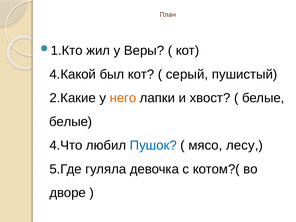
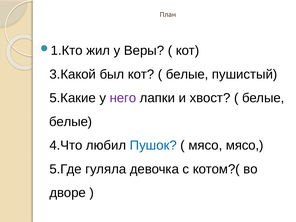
4.Какой: 4.Какой -> 3.Какой (73, 74)
серый: серый -> белые (187, 74)
2.Какие: 2.Какие -> 5.Какие (73, 98)
него colour: orange -> purple (123, 98)
мясо лесу: лесу -> мясо (245, 145)
